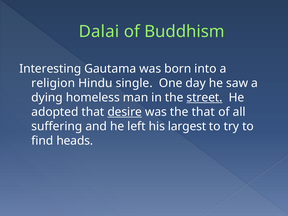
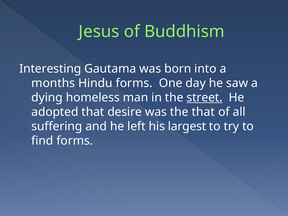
Dalai: Dalai -> Jesus (99, 32)
religion: religion -> months (53, 83)
Hindu single: single -> forms (134, 83)
desire underline: present -> none (125, 112)
find heads: heads -> forms (75, 141)
